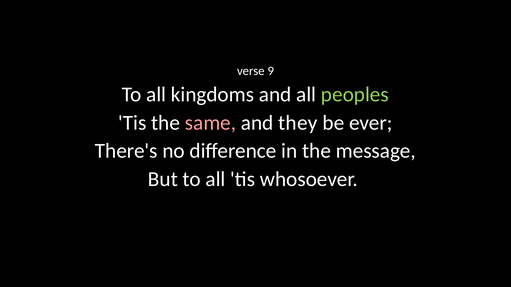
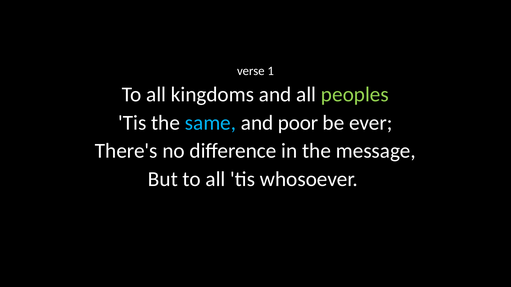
9: 9 -> 1 (271, 71)
same colour: pink -> light blue (211, 123)
they: they -> poor (298, 123)
